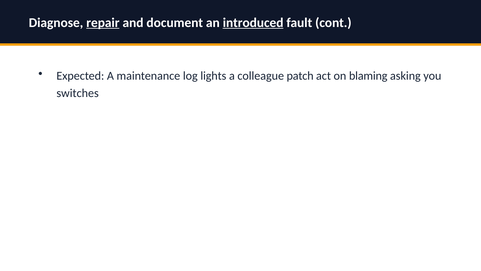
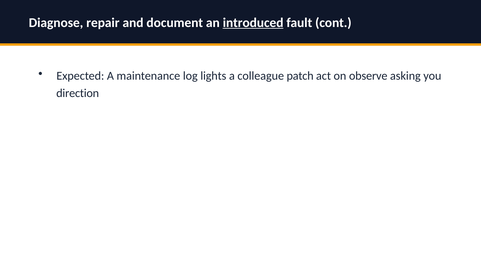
repair underline: present -> none (103, 23)
blaming: blaming -> observe (368, 76)
switches: switches -> direction (78, 93)
